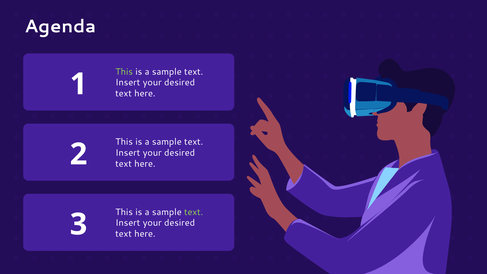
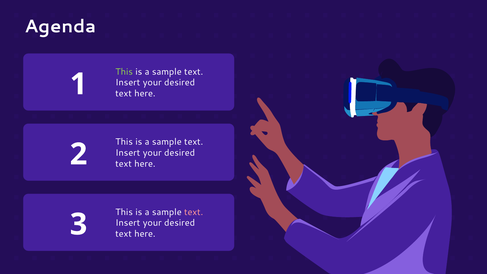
text colour: light green -> pink (194, 212)
